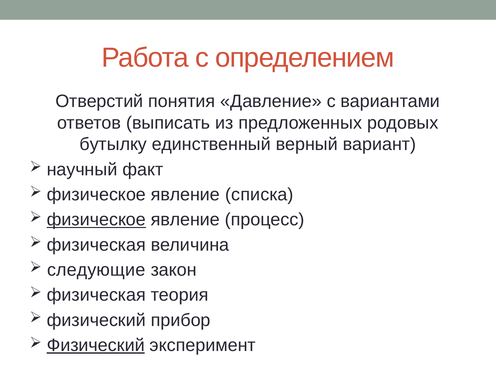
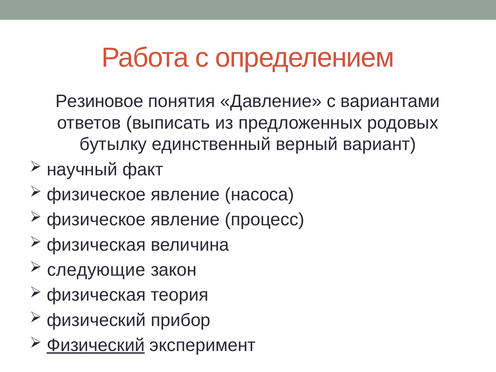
Отверстий: Отверстий -> Резиновое (99, 101)
списка: списка -> насоса (259, 195)
физическое underline: present -> none (96, 220)
